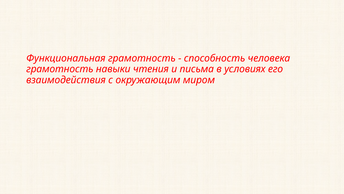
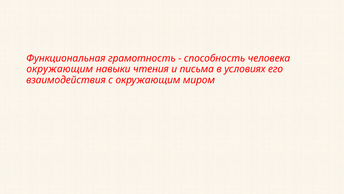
грамотность: грамотность -> окружающим (60, 69)
